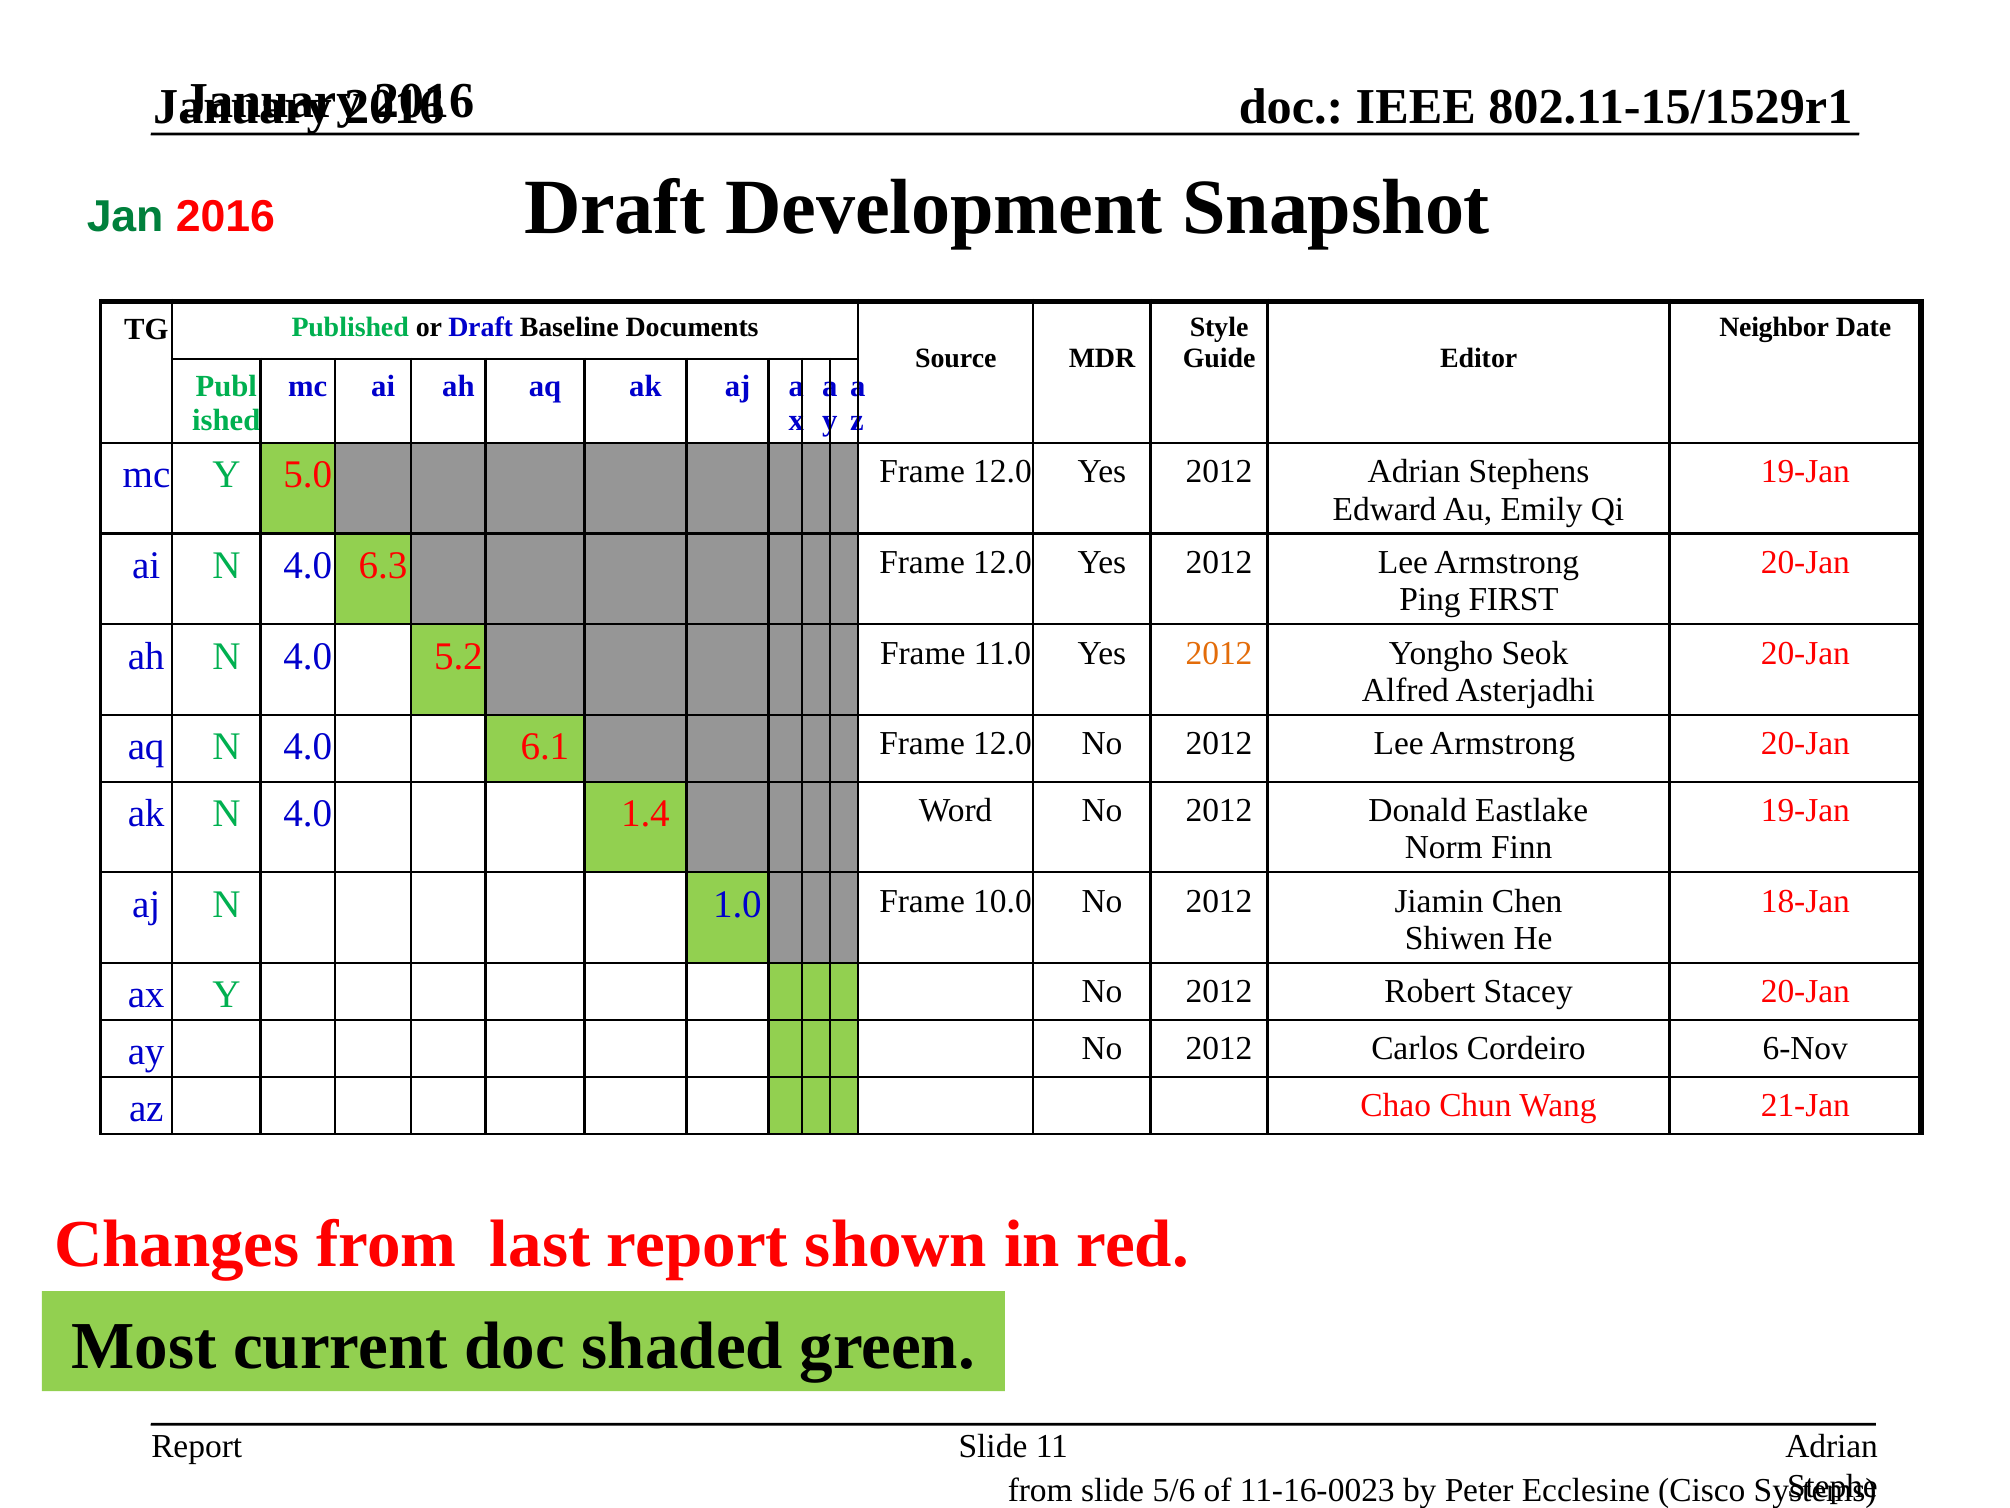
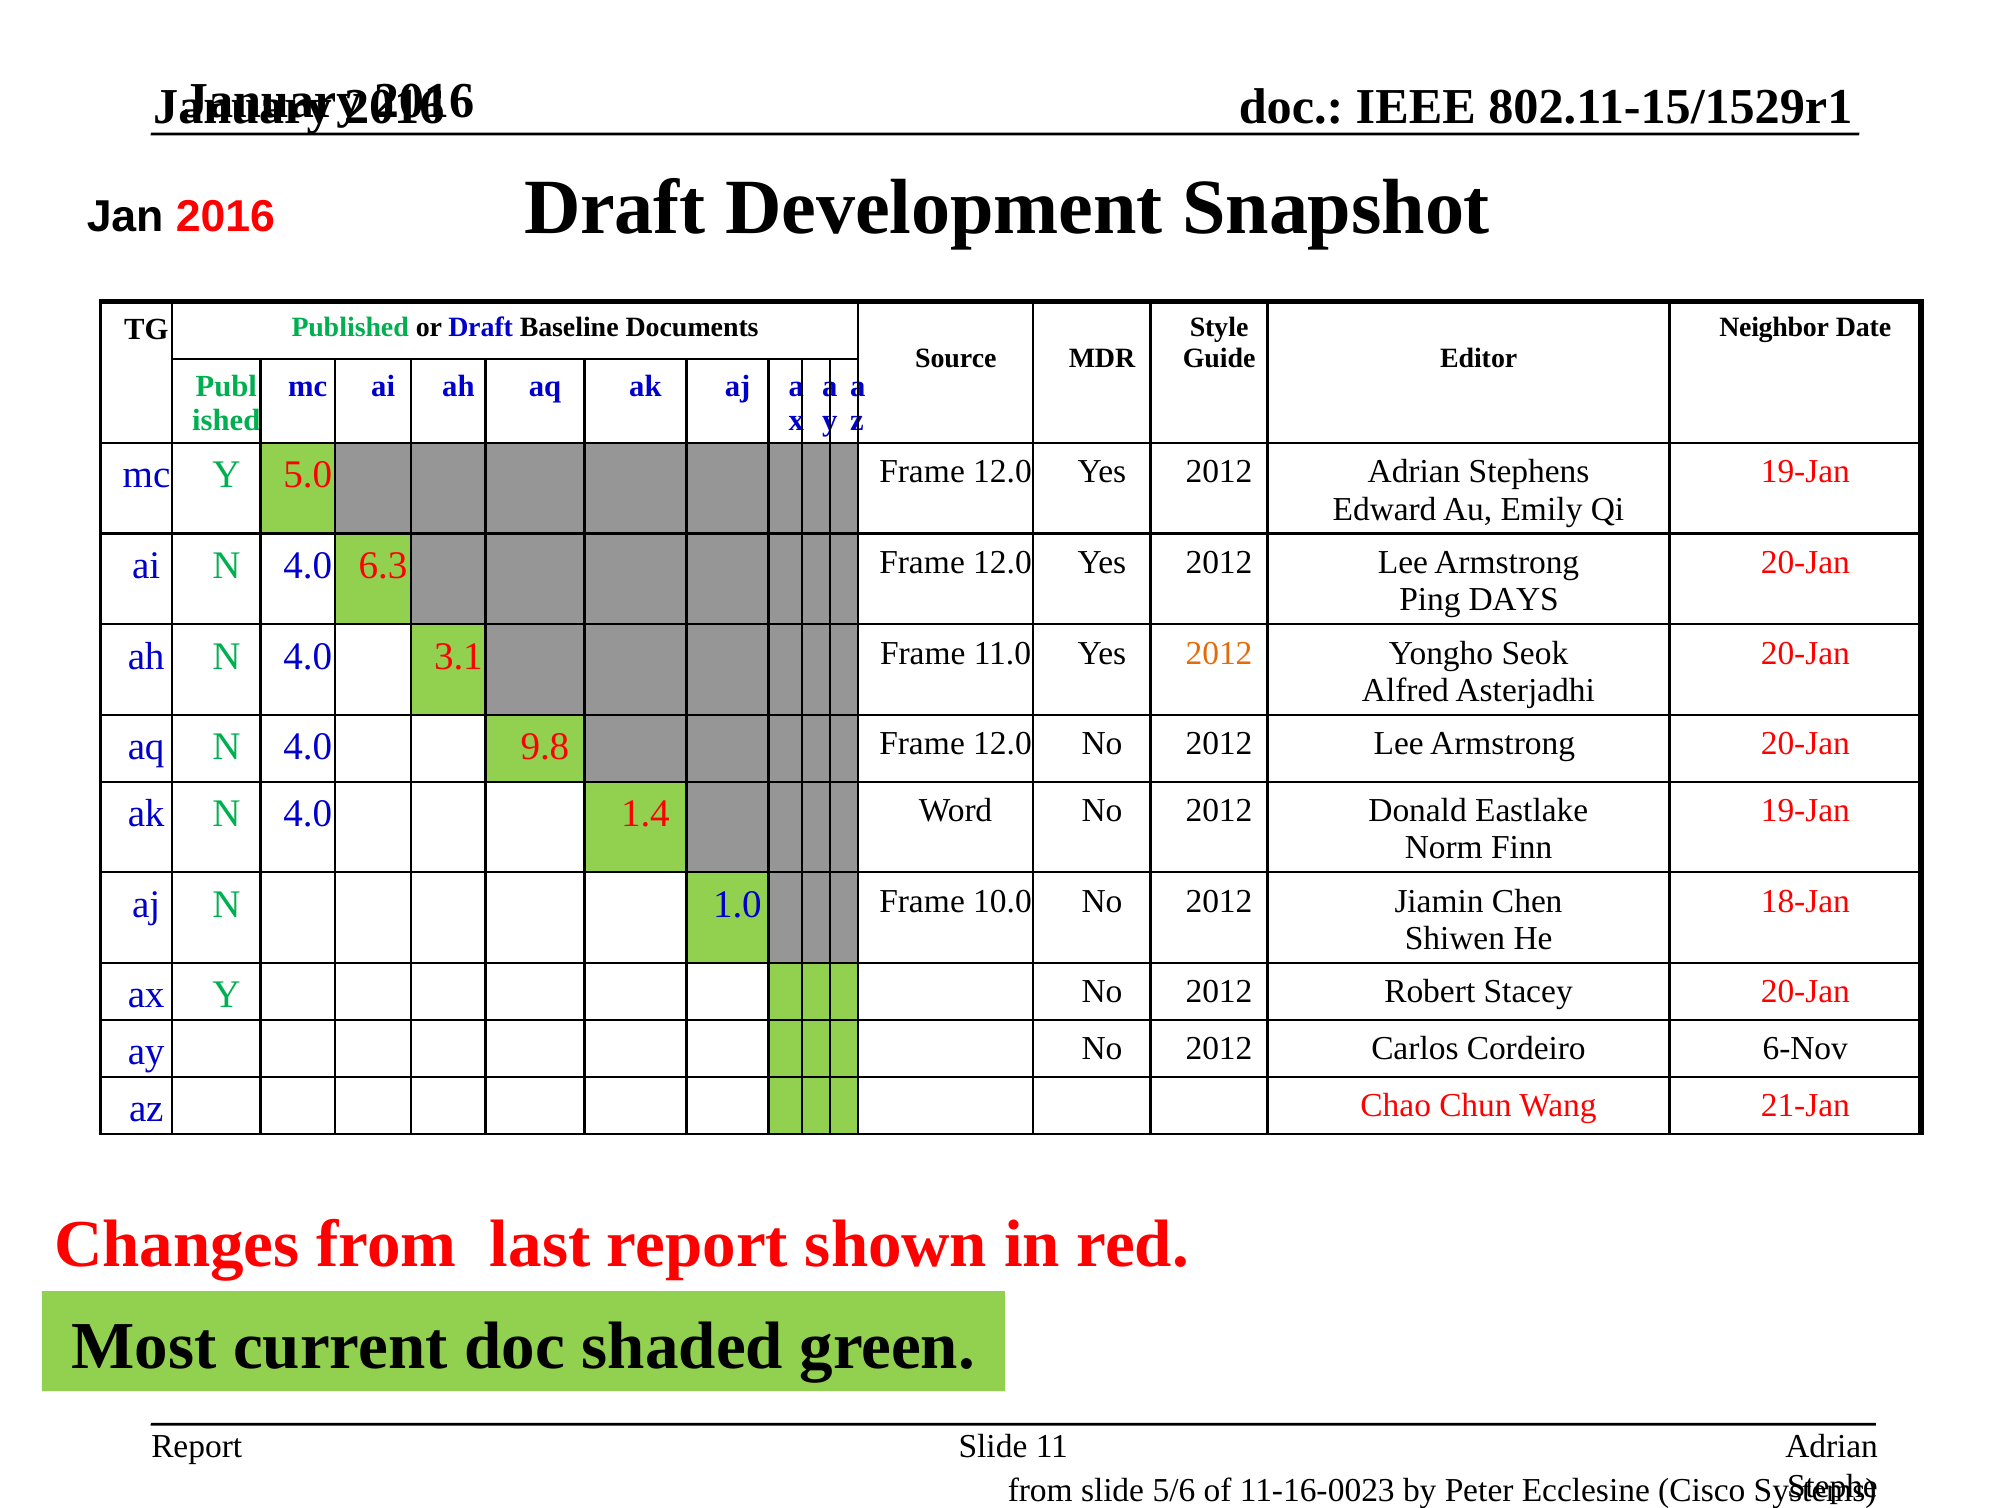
Jan colour: green -> black (125, 217)
FIRST: FIRST -> DAYS (1514, 599)
5.2: 5.2 -> 3.1 (458, 656)
6.1: 6.1 -> 9.8 (545, 746)
